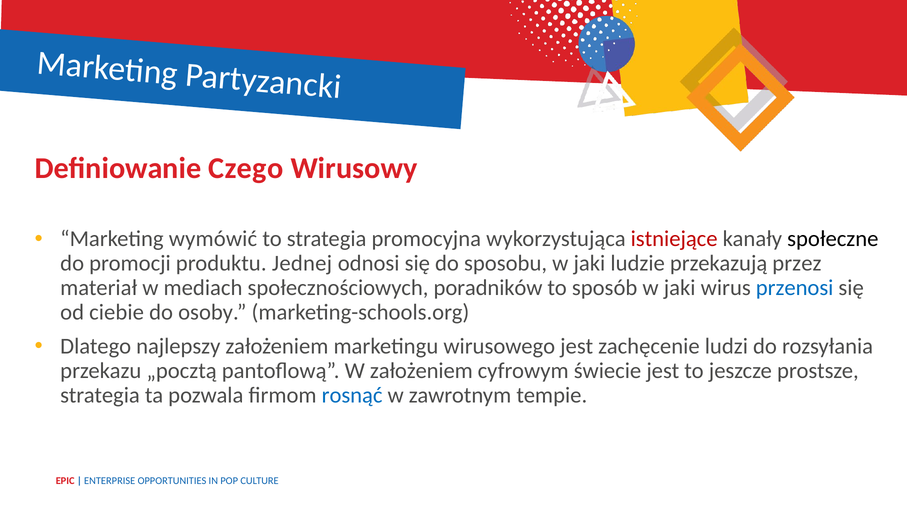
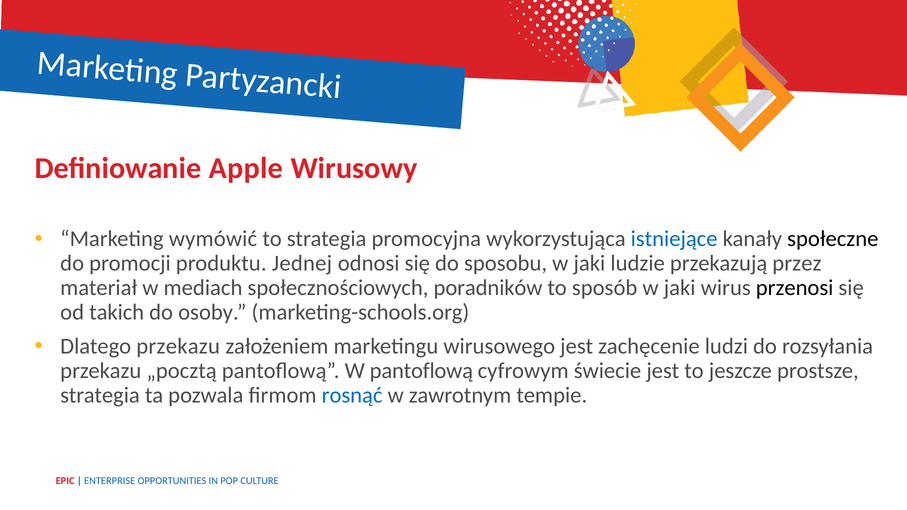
Czego: Czego -> Apple (246, 168)
istniejące colour: red -> blue (674, 239)
przenosi colour: blue -> black (795, 288)
ciebie: ciebie -> takich (117, 313)
Dlatego najlepszy: najlepszy -> przekazu (178, 346)
W założeniem: założeniem -> pantoflową (421, 371)
